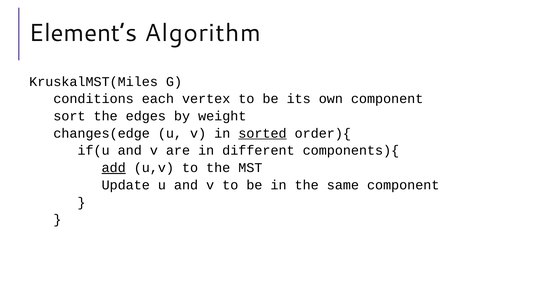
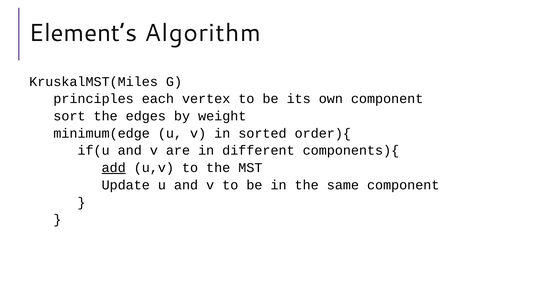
conditions: conditions -> principles (94, 99)
changes(edge: changes(edge -> minimum(edge (102, 133)
sorted underline: present -> none (262, 133)
